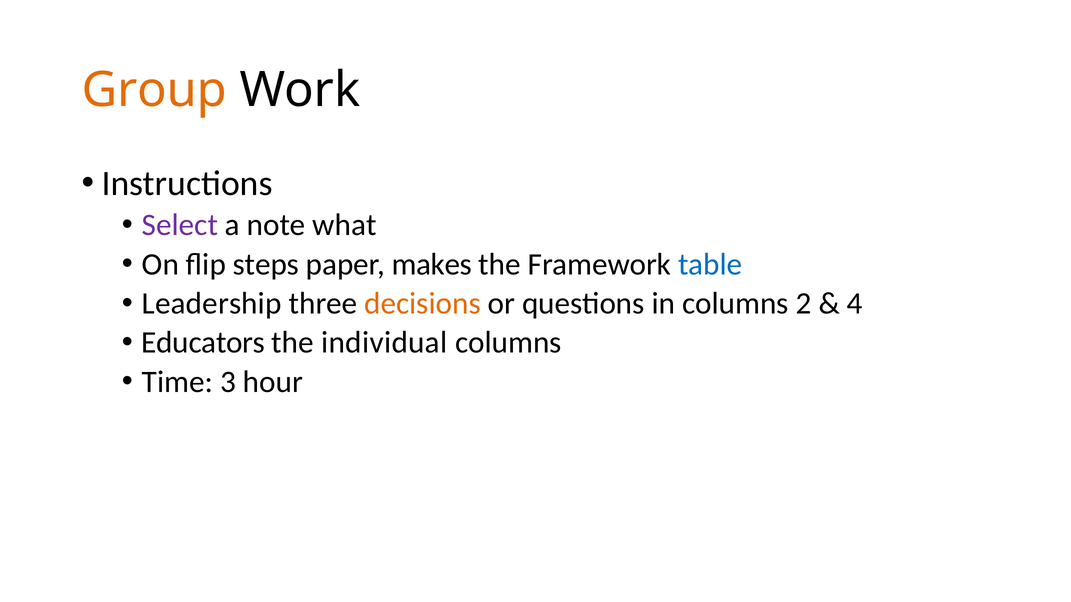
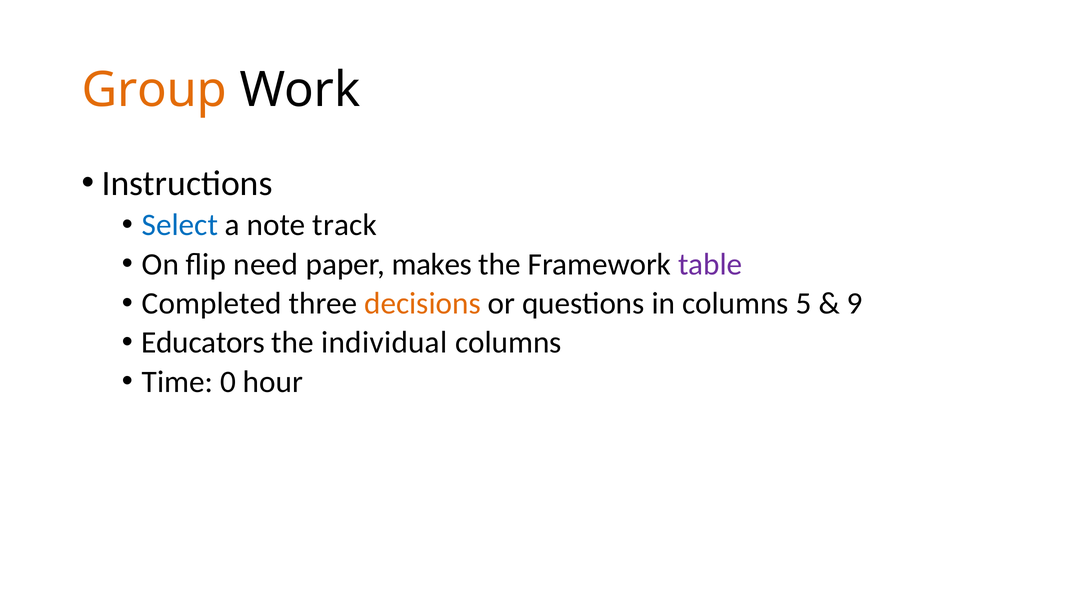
Select colour: purple -> blue (180, 225)
what: what -> track (345, 225)
steps: steps -> need (266, 264)
table colour: blue -> purple (710, 264)
Leadership: Leadership -> Completed (212, 304)
2: 2 -> 5 (804, 304)
4: 4 -> 9 (855, 304)
3: 3 -> 0 (228, 382)
